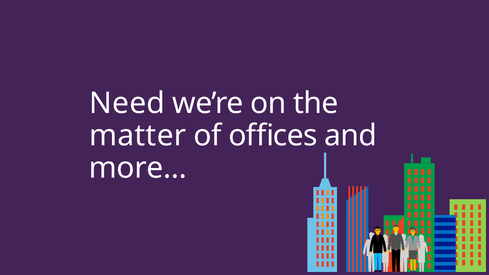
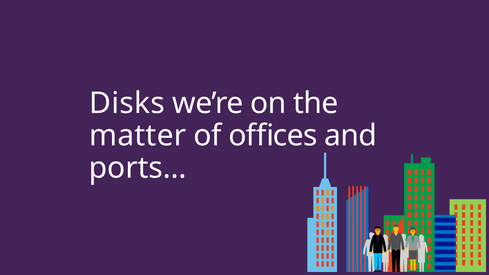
Need: Need -> Disks (127, 103)
more…: more… -> ports… (138, 168)
